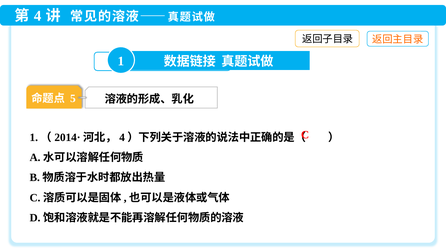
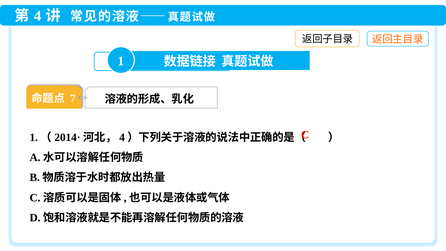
5: 5 -> 7 (73, 98)
